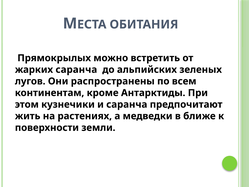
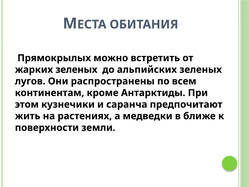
жарких саранча: саранча -> зеленых (76, 70)
